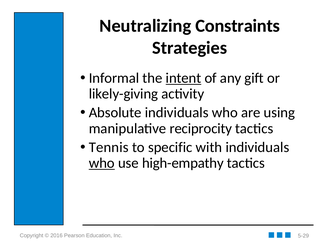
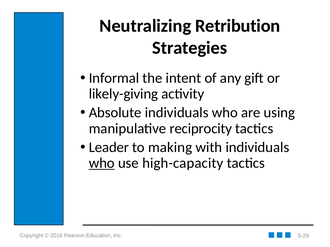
Constraints: Constraints -> Retribution (238, 26)
intent underline: present -> none (183, 78)
Tennis: Tennis -> Leader (109, 148)
specific: specific -> making (170, 148)
high-empathy: high-empathy -> high-capacity (183, 163)
